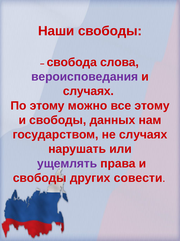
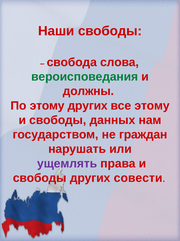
вероисповедания colour: purple -> green (85, 76)
случаях: случаях -> должны (88, 91)
этому можно: можно -> других (88, 105)
не случаях: случаях -> граждан (143, 134)
